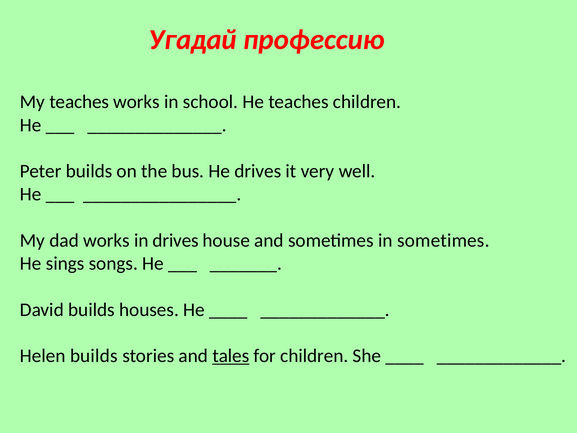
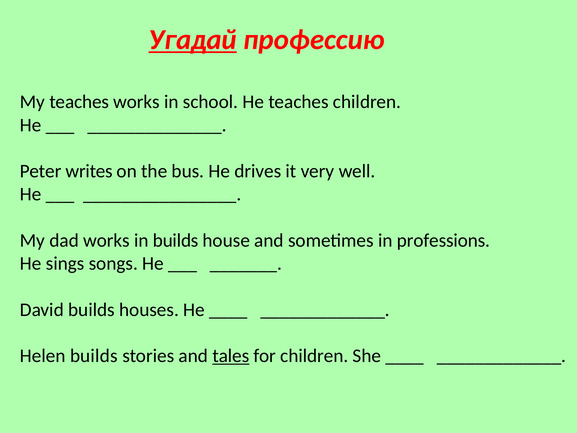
Угадай underline: none -> present (193, 40)
Peter builds: builds -> writes (89, 171)
in drives: drives -> builds (176, 240)
in sometimes: sometimes -> professions (443, 240)
